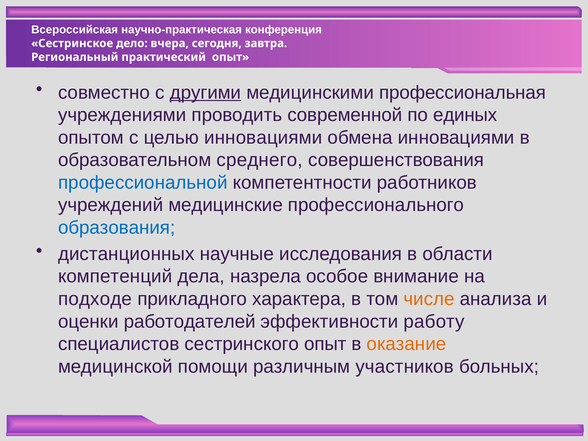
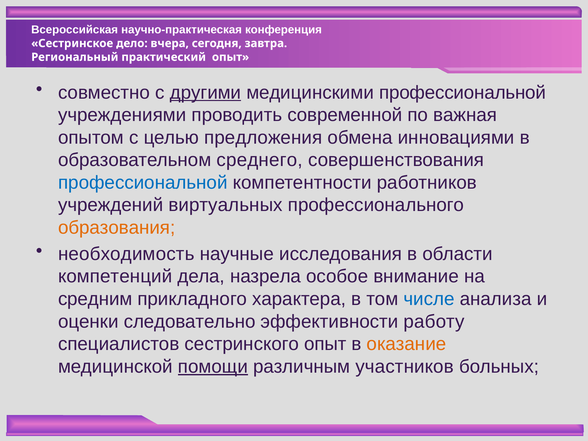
медицинскими профессиональная: профессиональная -> профессиональной (463, 92)
единых: единых -> важная (465, 115)
целью инновациями: инновациями -> предложения (263, 138)
медицинские: медицинские -> виртуальных (226, 205)
образования colour: blue -> orange (117, 228)
дистанционных: дистанционных -> необходимость (126, 254)
подходе: подходе -> средним (95, 299)
числе colour: orange -> blue (429, 299)
работодателей: работодателей -> следовательно (190, 321)
помощи underline: none -> present (213, 367)
